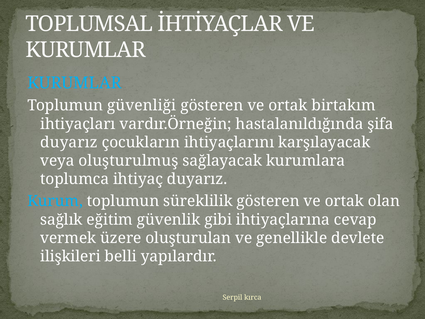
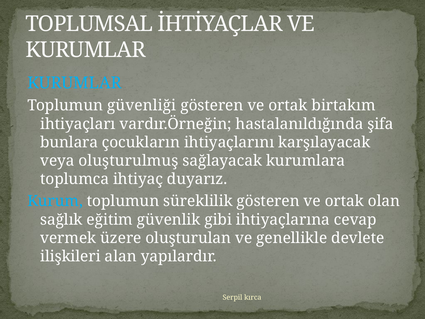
duyarız: duyarız -> bunlara (69, 142)
belli: belli -> alan (121, 256)
